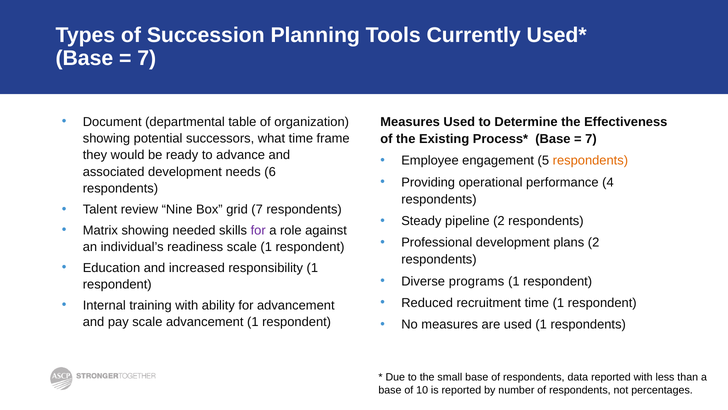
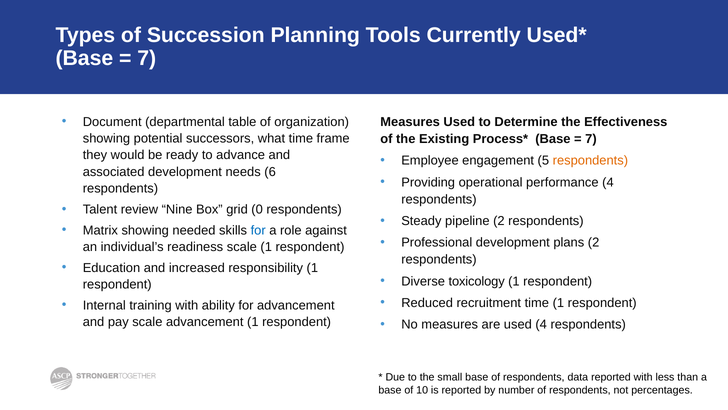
grid 7: 7 -> 0 (257, 209)
for colour: purple -> blue (258, 230)
programs: programs -> toxicology (477, 281)
used 1: 1 -> 4 (541, 324)
